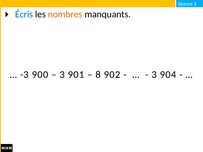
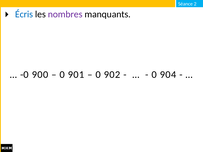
nombres colour: orange -> purple (65, 14)
-3: -3 -> -0 (24, 75)
3: 3 -> 0 (62, 75)
8: 8 -> 0 (98, 75)
3: 3 -> 0 (154, 75)
